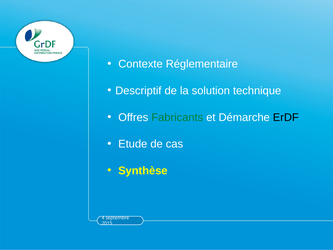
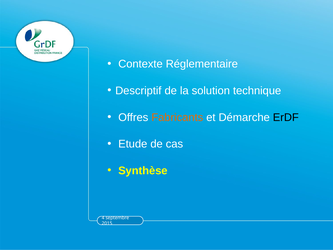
Fabricants colour: green -> orange (177, 117)
